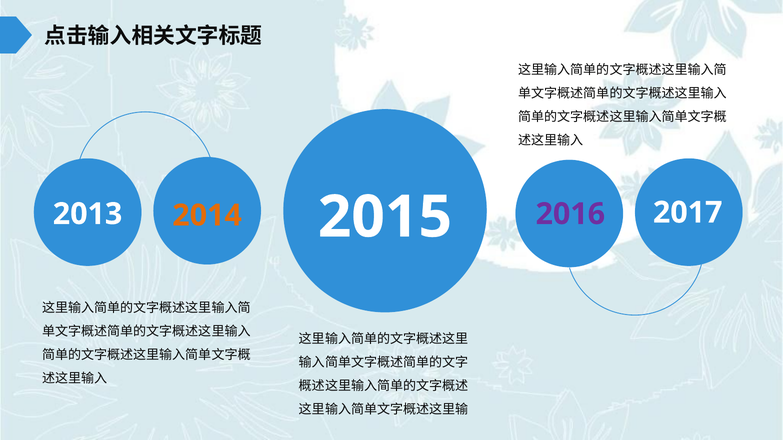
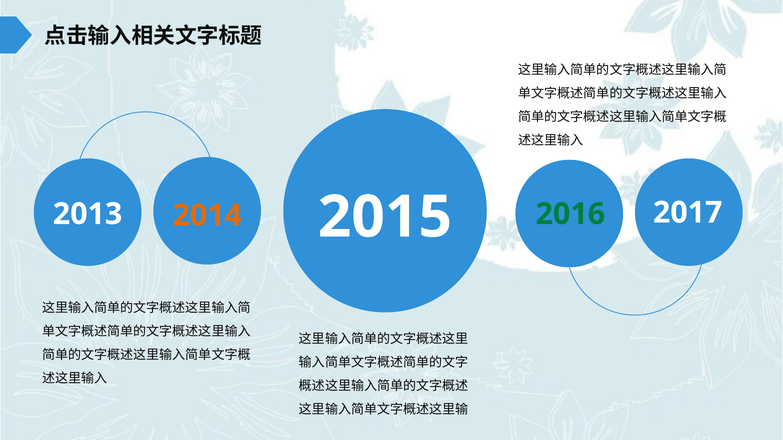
2016 colour: purple -> green (570, 214)
